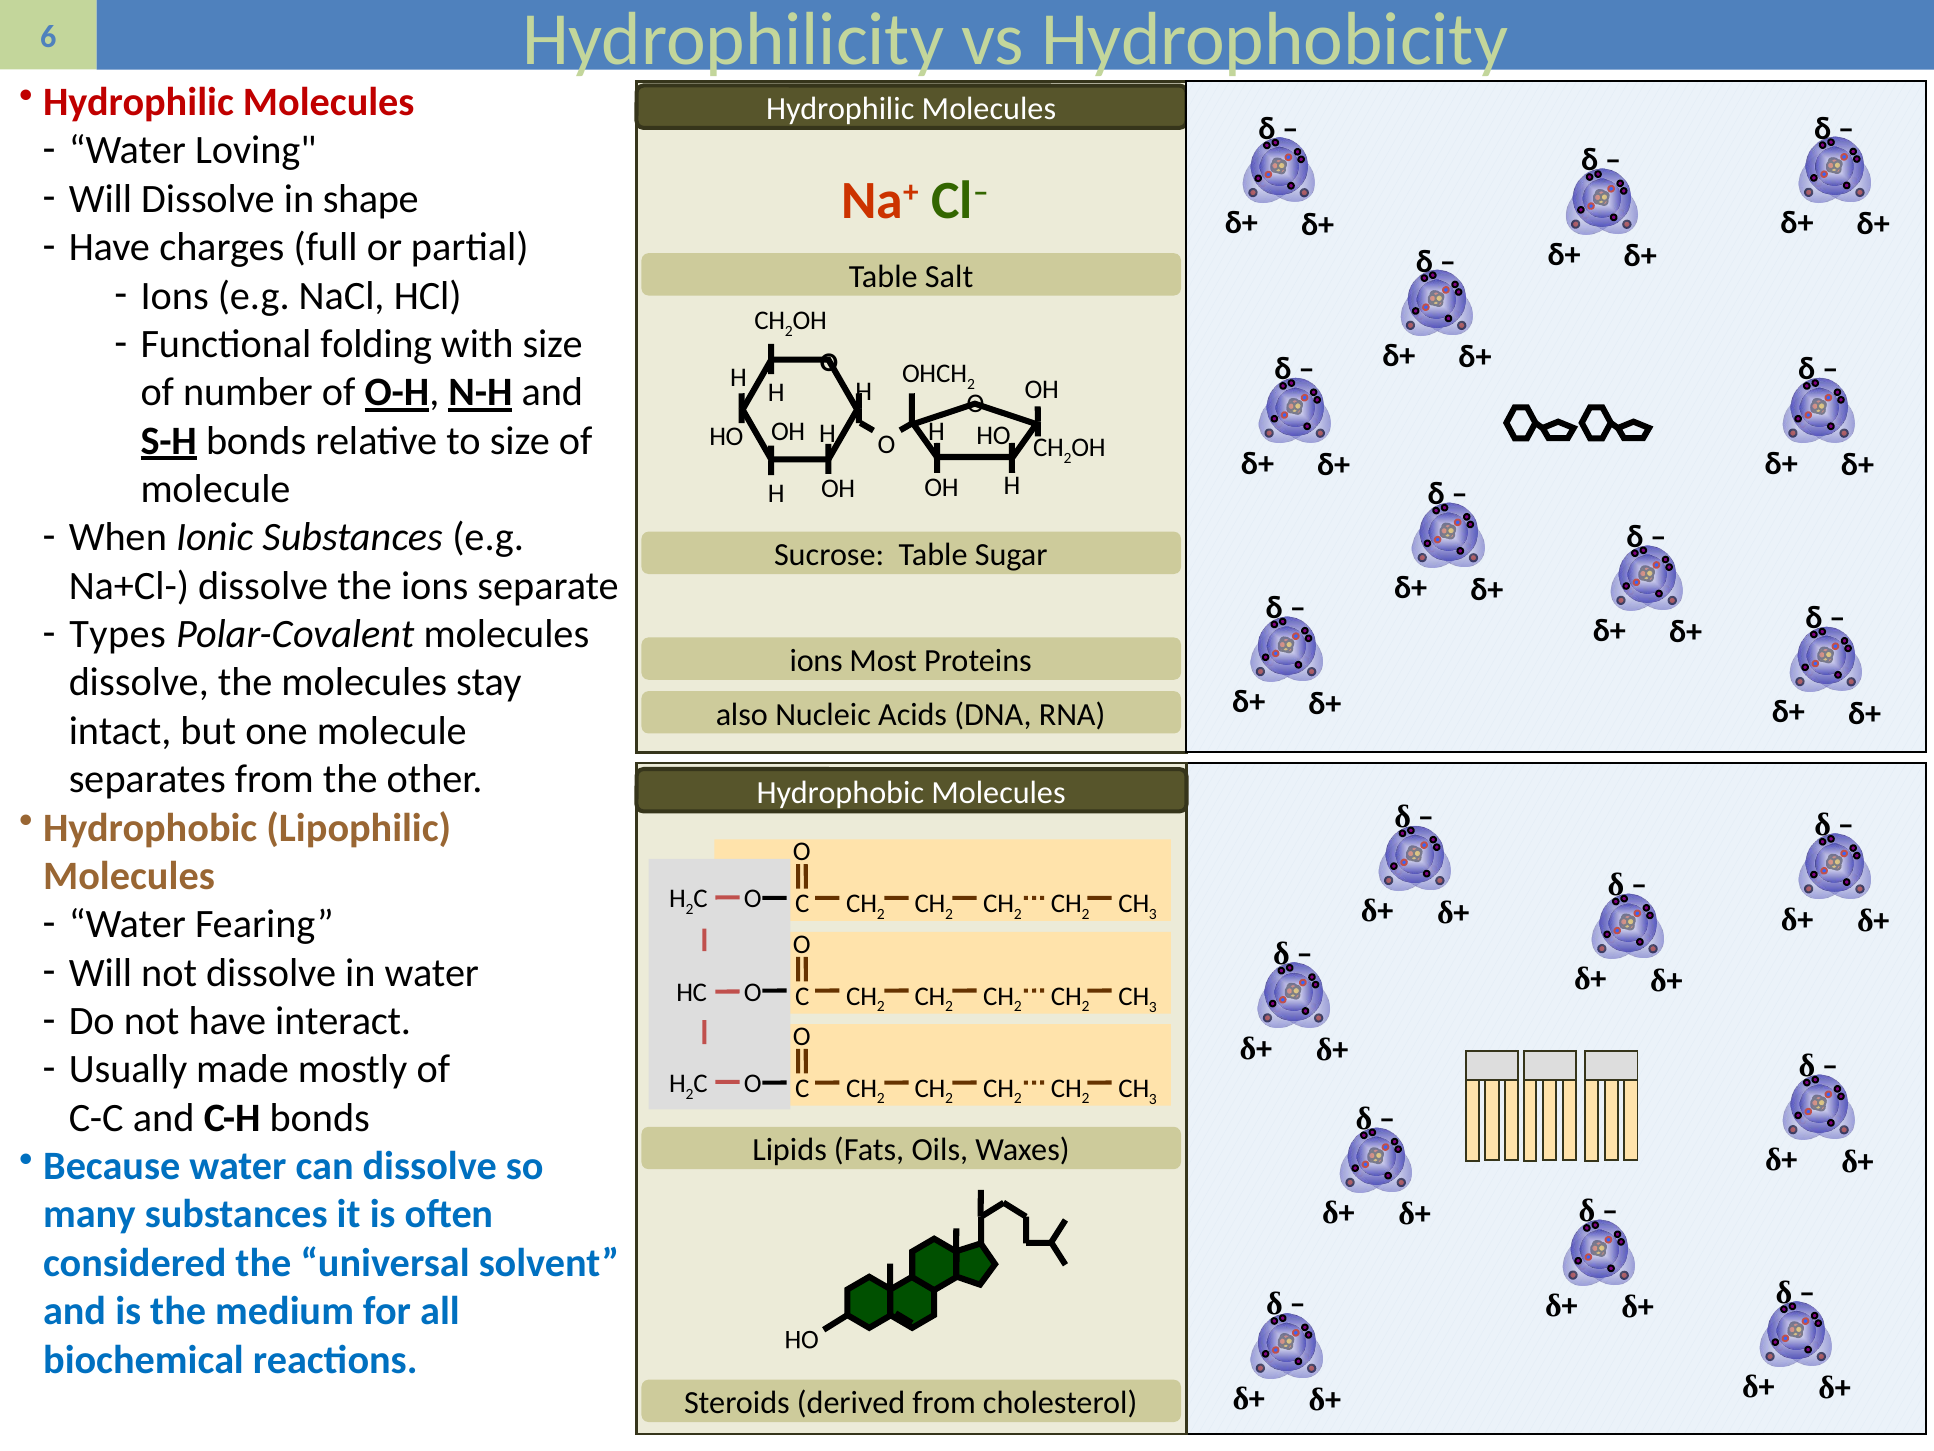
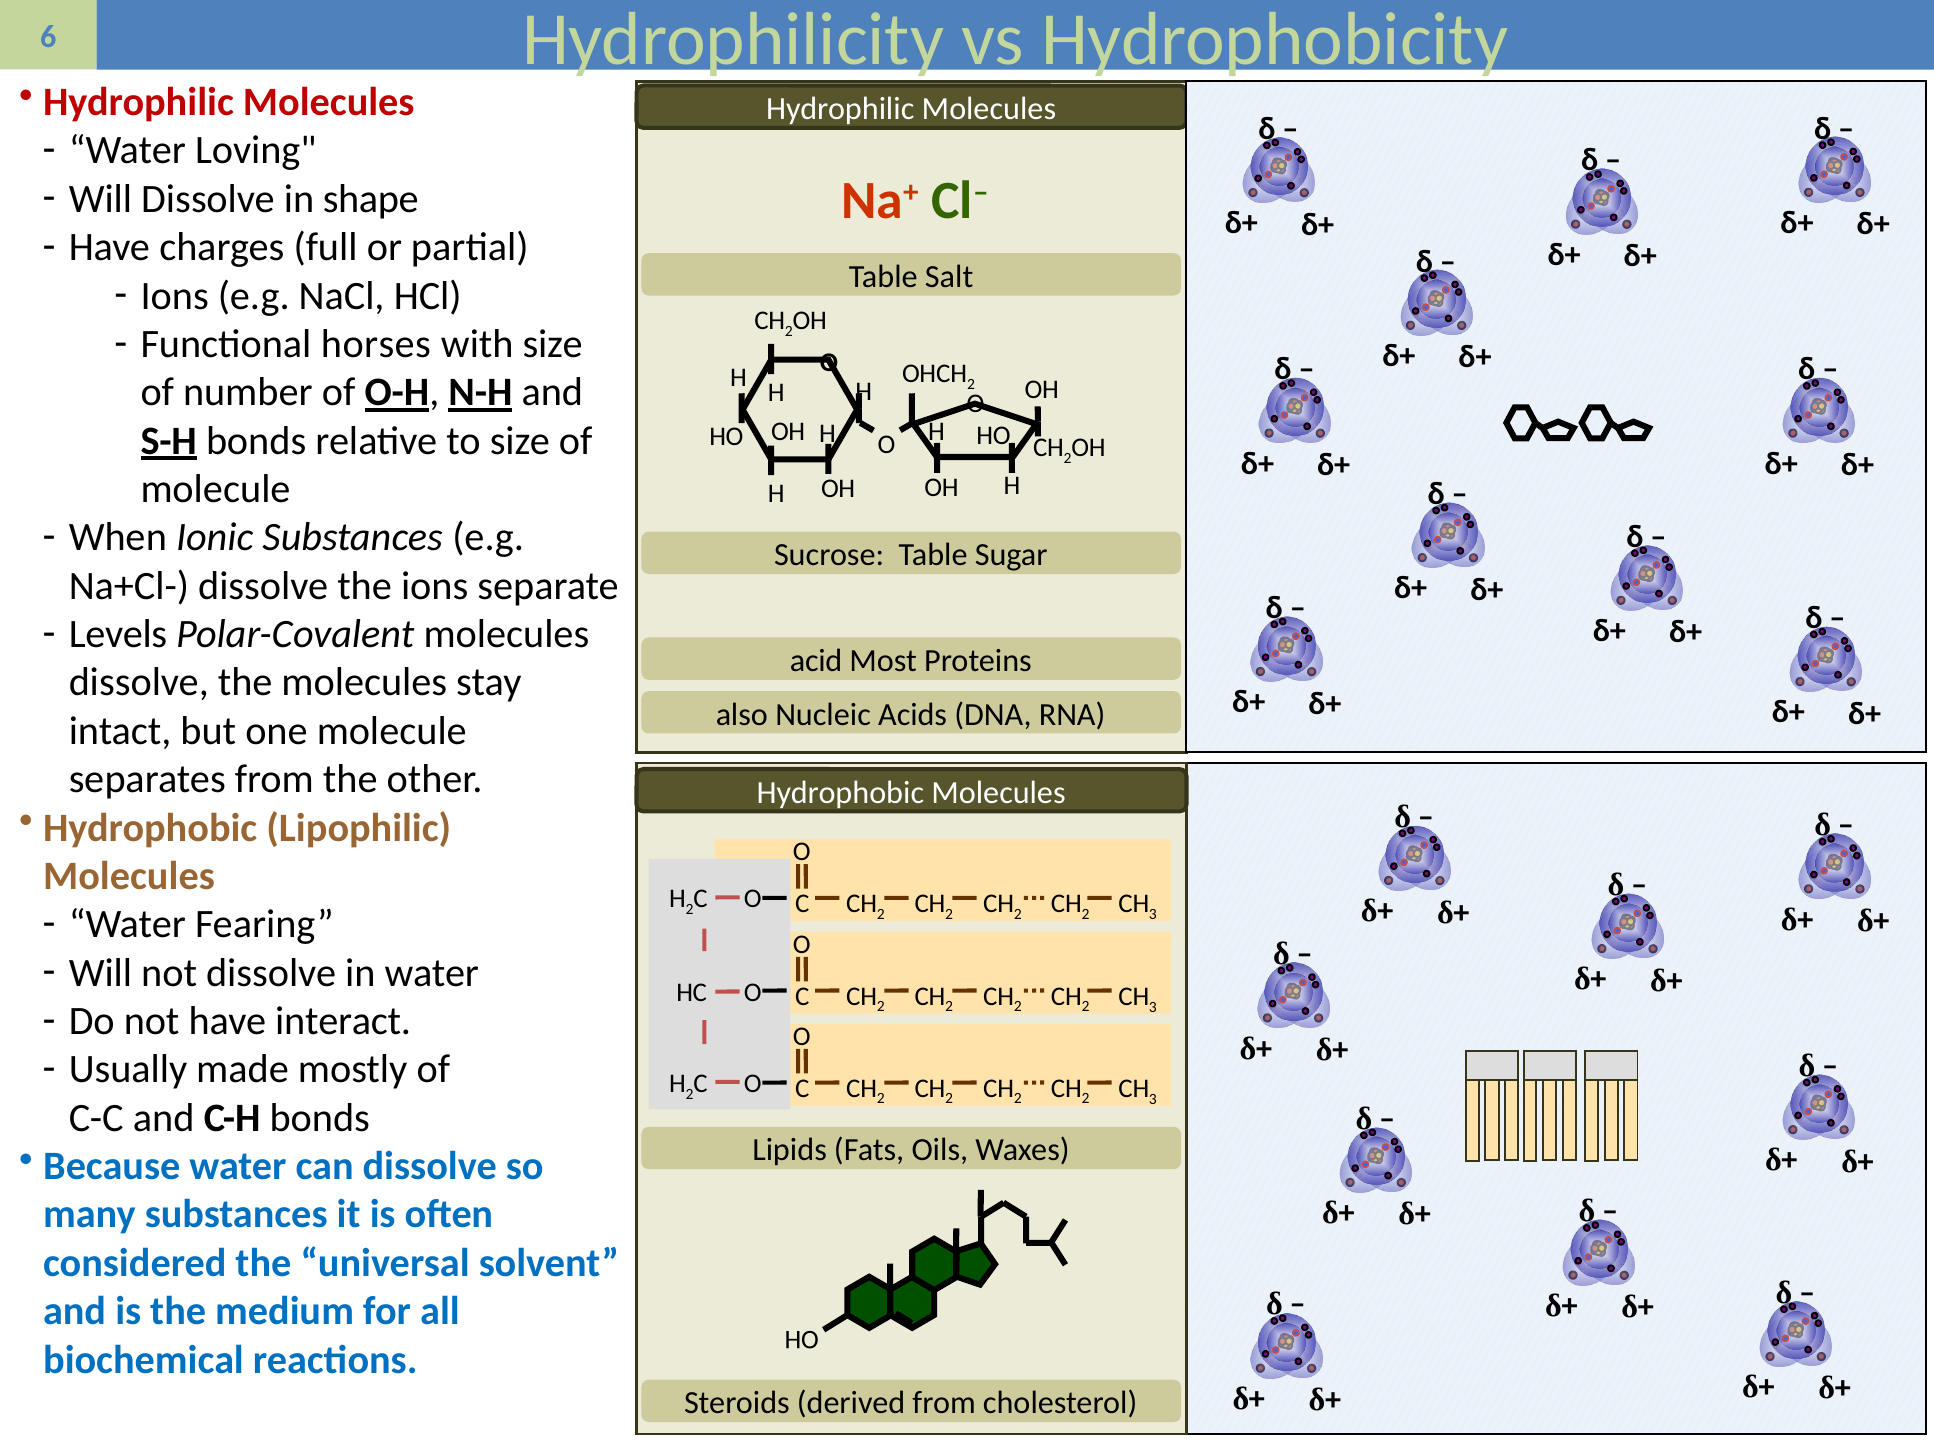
folding: folding -> horses (376, 344)
Types: Types -> Levels (118, 634)
ions: ions -> acid (816, 661)
